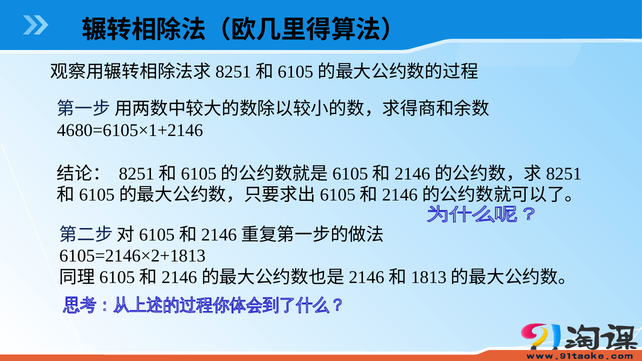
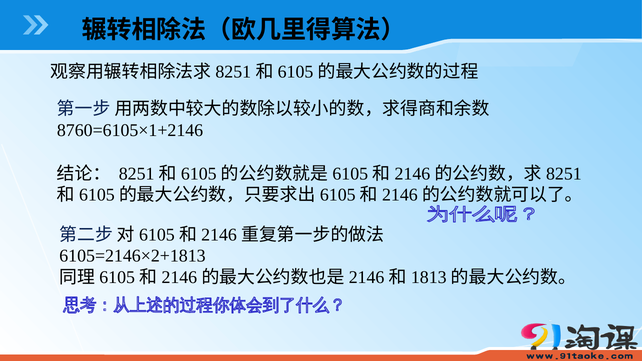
4680=6105×1+2146: 4680=6105×1+2146 -> 8760=6105×1+2146 (130, 130)
